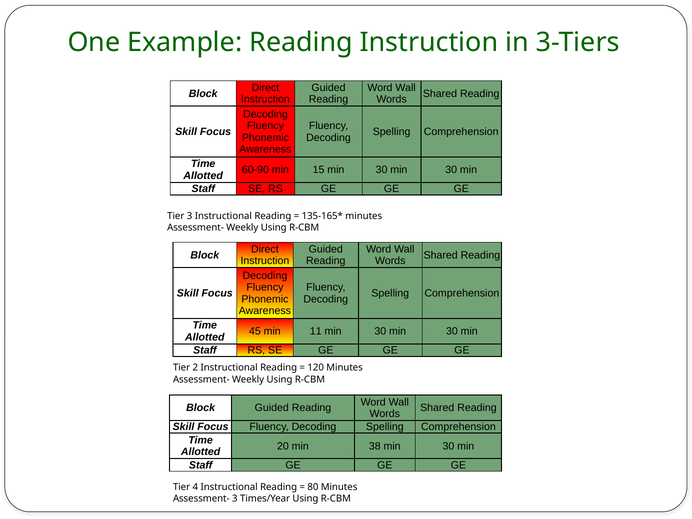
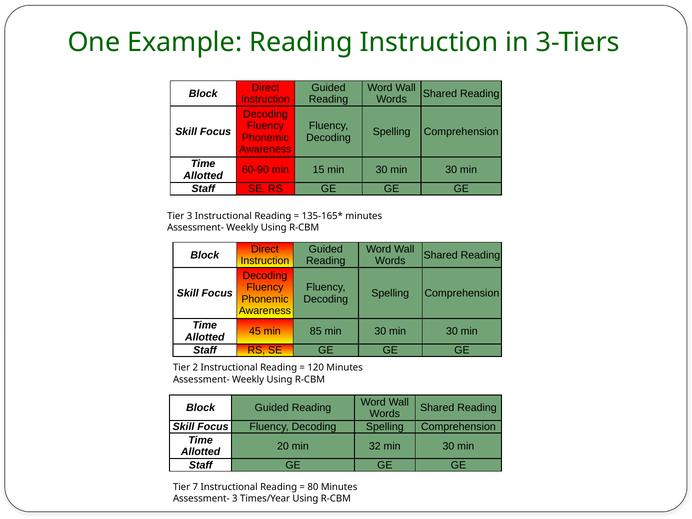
11: 11 -> 85 (316, 331)
38: 38 -> 32 (375, 446)
4: 4 -> 7 (195, 487)
